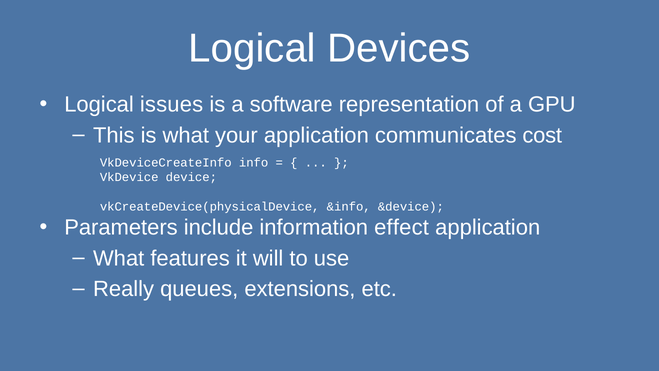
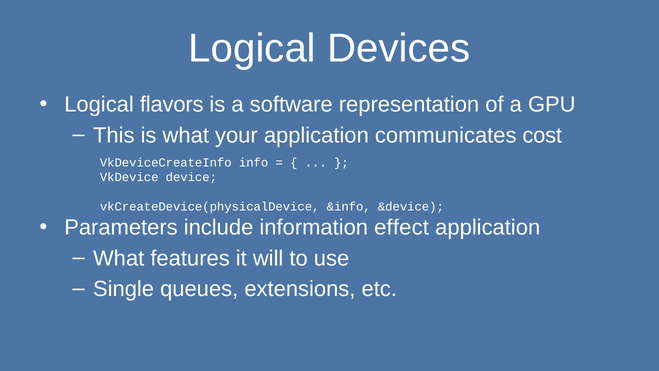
issues: issues -> flavors (172, 105)
Really: Really -> Single (124, 289)
